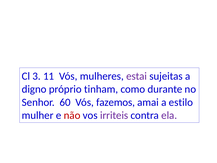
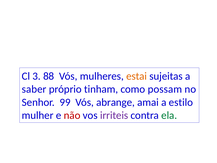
11: 11 -> 88 (49, 76)
estai colour: purple -> orange (137, 76)
digno: digno -> saber (34, 89)
durante: durante -> possam (165, 89)
60: 60 -> 99 (65, 102)
fazemos: fazemos -> abrange (116, 102)
ela colour: purple -> green (169, 115)
